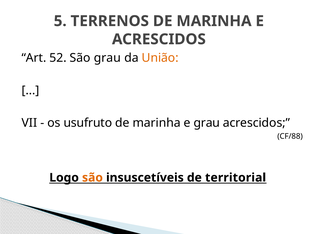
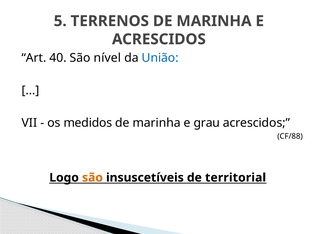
52: 52 -> 40 (58, 58)
São grau: grau -> nível (107, 58)
União colour: orange -> blue (160, 58)
usufruto: usufruto -> medidos (88, 123)
